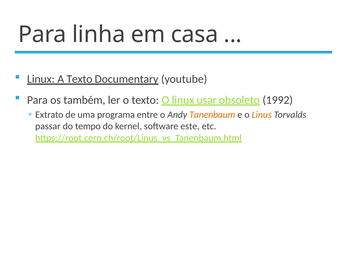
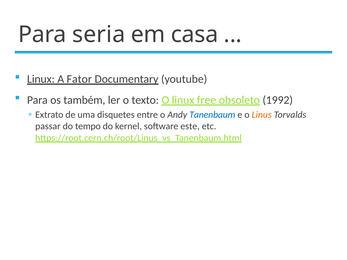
linha: linha -> seria (99, 35)
A Texto: Texto -> Fator (79, 79)
usar: usar -> free (207, 100)
programa: programa -> disquetes (116, 115)
Tanenbaum colour: orange -> blue (212, 115)
